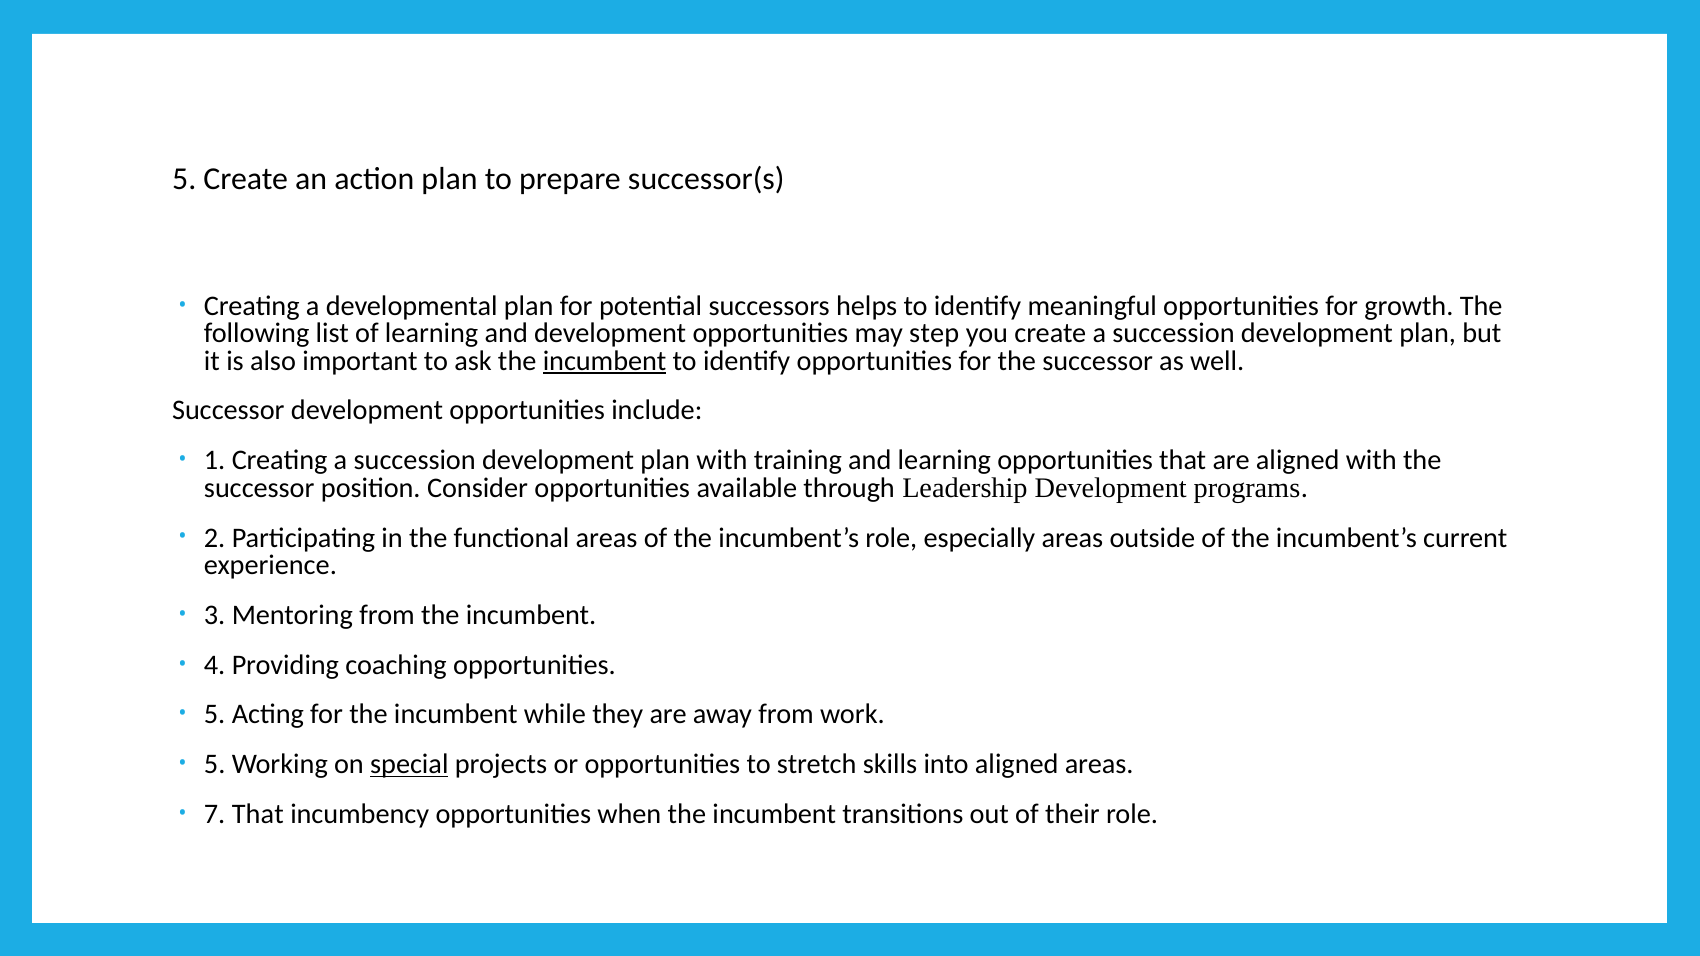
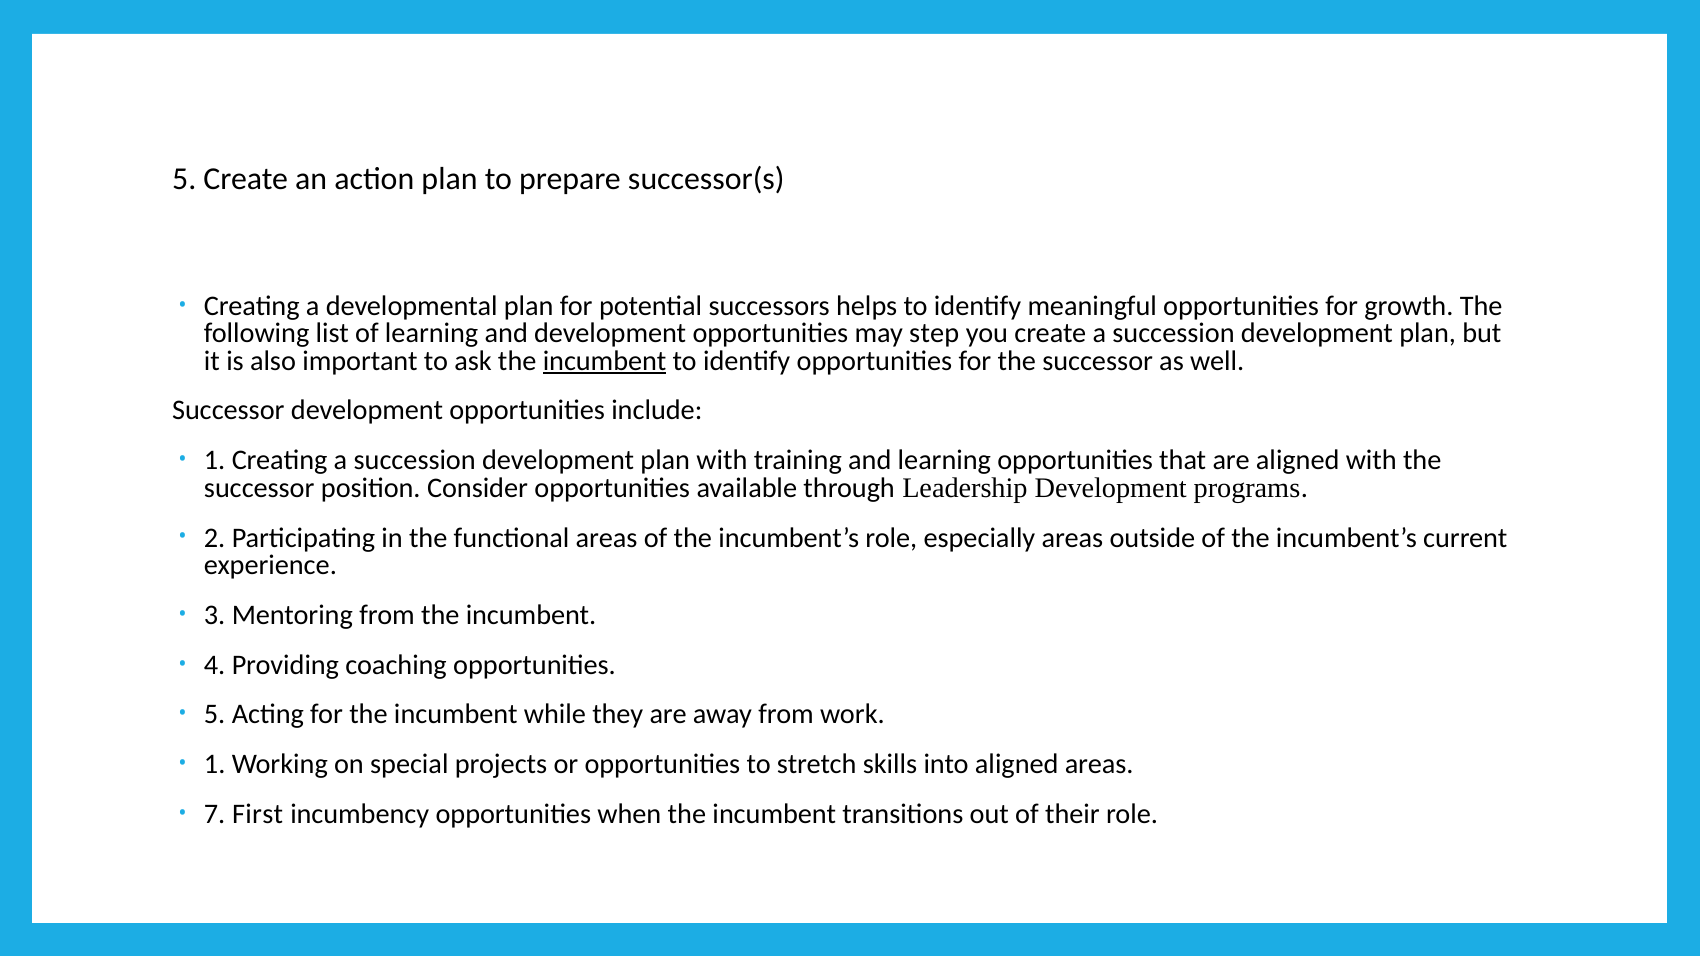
5: 5 -> 1 (215, 765)
special underline: present -> none (409, 765)
7 That: That -> First (258, 814)
